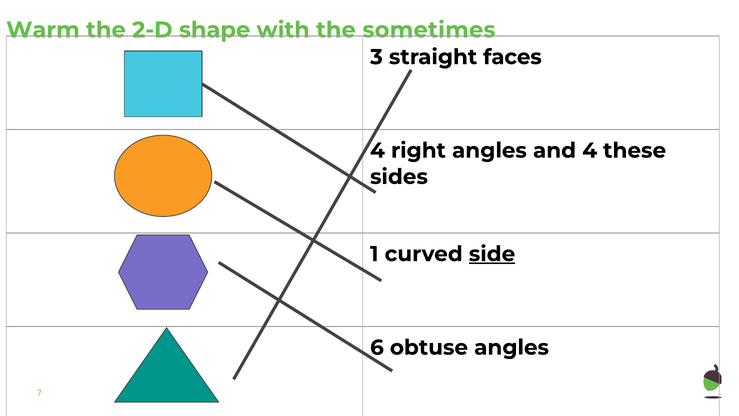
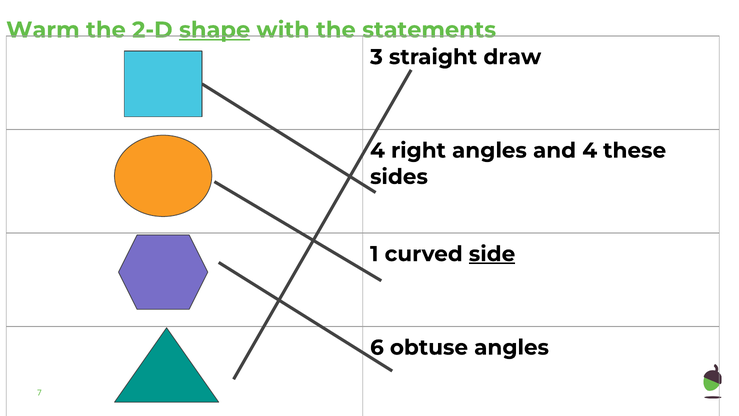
shape underline: none -> present (215, 30)
sometimes: sometimes -> statements (429, 30)
faces: faces -> draw (512, 57)
